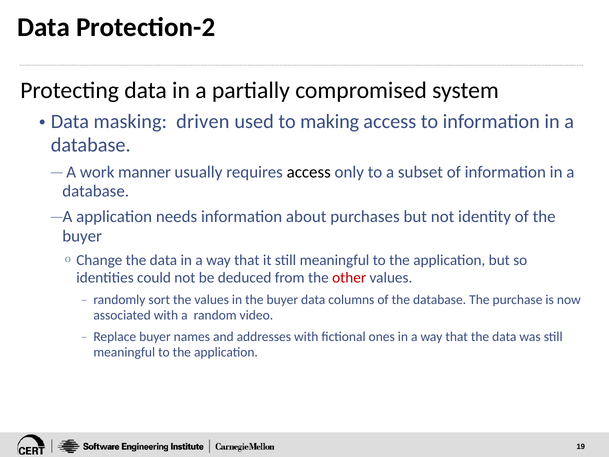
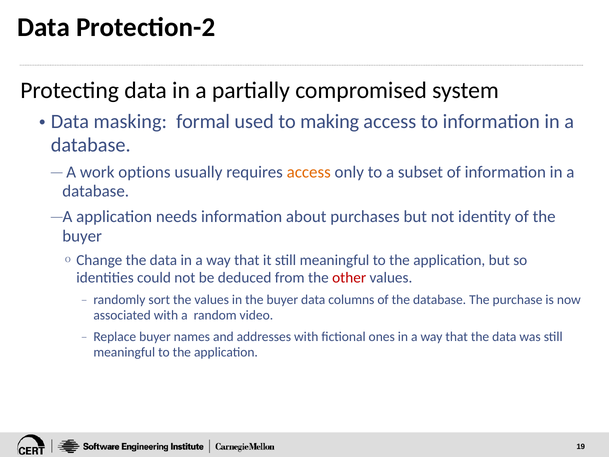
driven: driven -> formal (203, 122)
manner: manner -> options (144, 172)
access colour: black -> orange (309, 172)
